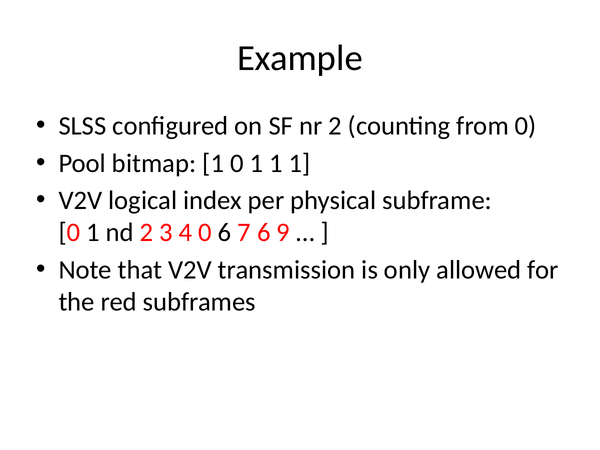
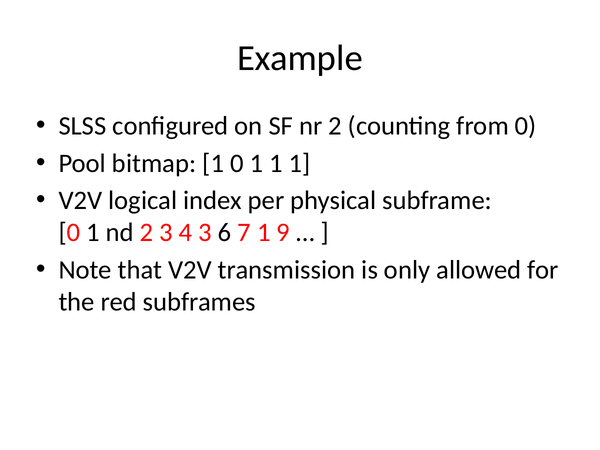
4 0: 0 -> 3 (205, 233)
7 6: 6 -> 1 (264, 233)
